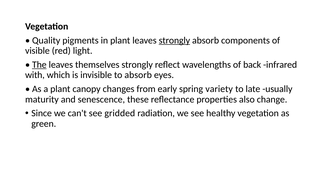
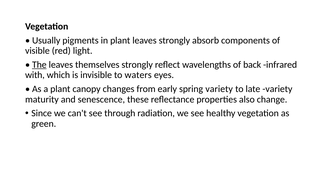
Quality: Quality -> Usually (46, 40)
strongly underline: present -> none (174, 40)
to absorb: absorb -> waters (138, 75)
late usually: usually -> variety (277, 89)
gridded: gridded -> through (120, 113)
